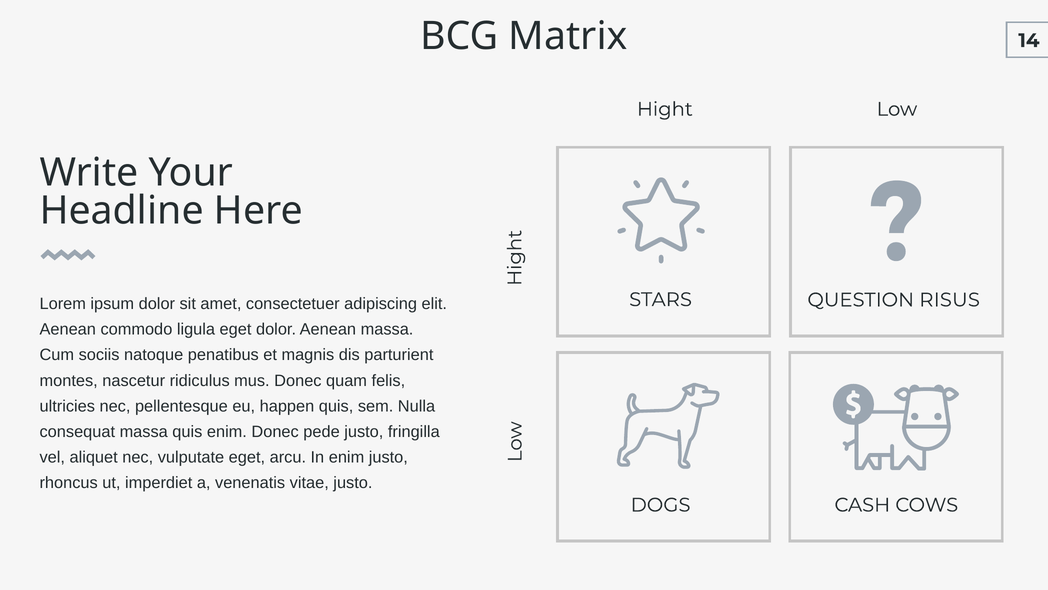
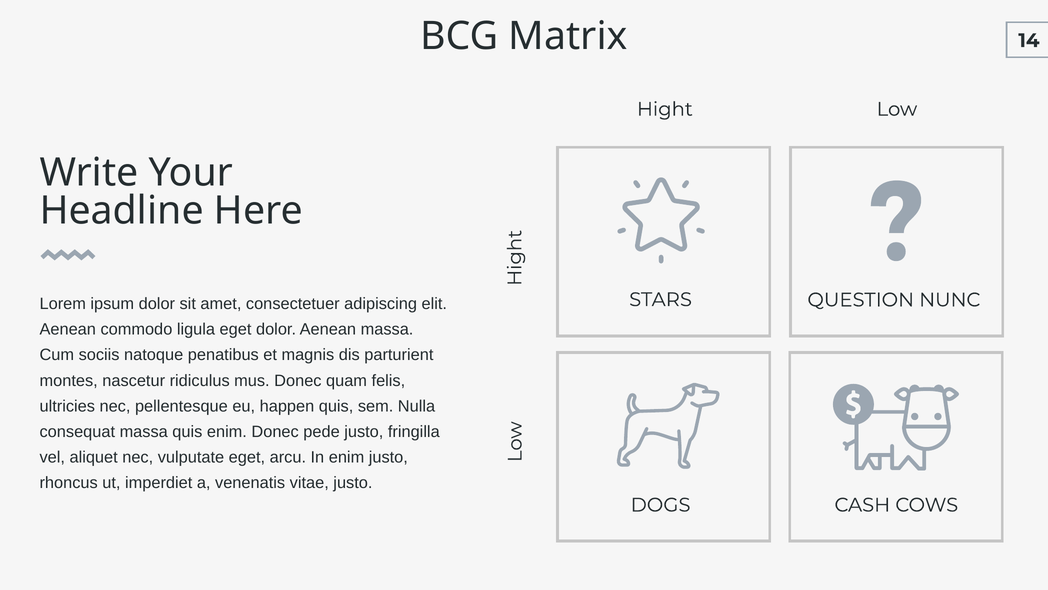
RISUS: RISUS -> NUNC (950, 300)
